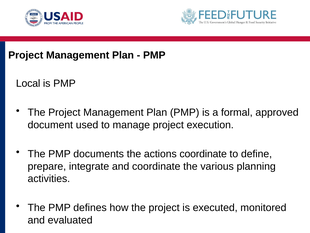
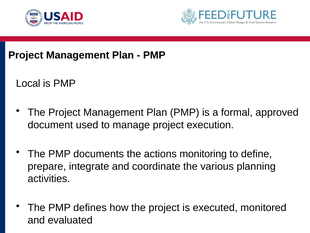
actions coordinate: coordinate -> monitoring (203, 154)
